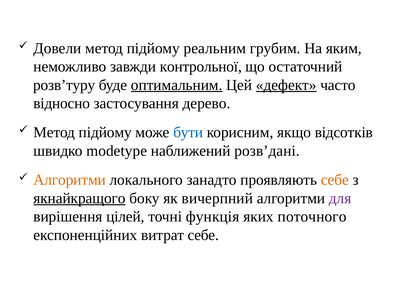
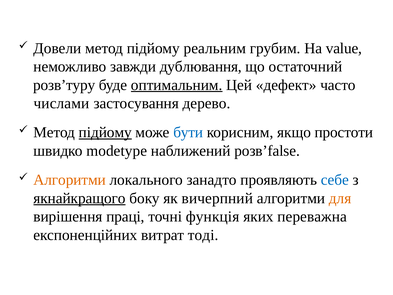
яким: яким -> value (344, 48)
контрольної: контрольної -> дублювання (201, 67)
дефект underline: present -> none (286, 85)
відносно: відносно -> числами (62, 103)
підйому underline: none -> present (105, 132)
відсотків: відсотків -> простоти (344, 132)
розв’дані: розв’дані -> розв’false (267, 151)
себе colour: orange -> blue (335, 180)
для colour: purple -> orange (340, 198)
цілей: цілей -> праці (125, 216)
поточного: поточного -> переважна (312, 216)
витрат себе: себе -> тоді (203, 235)
